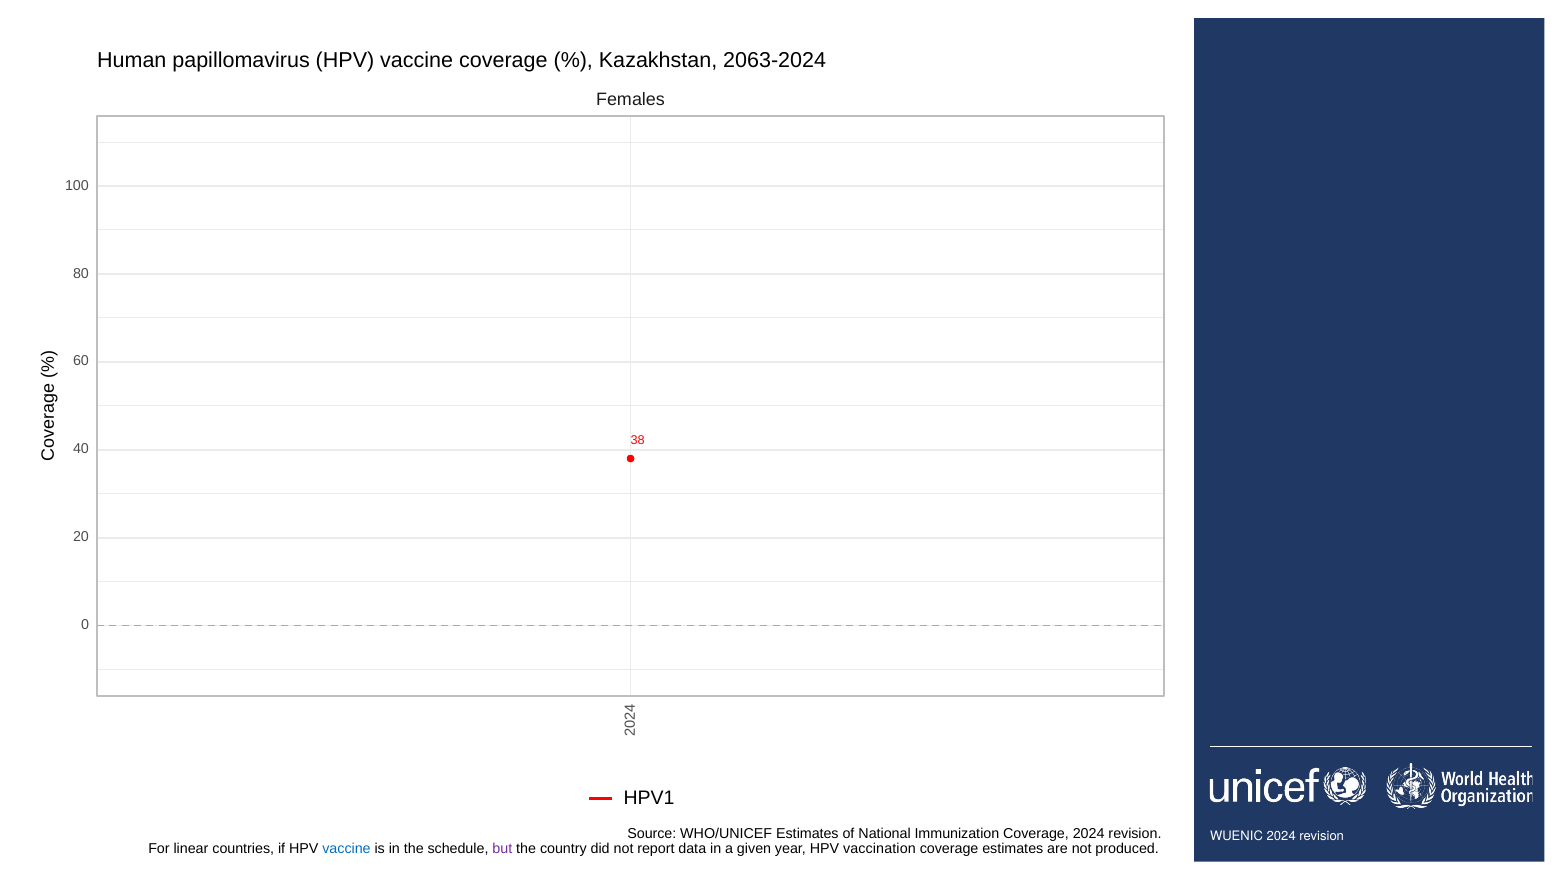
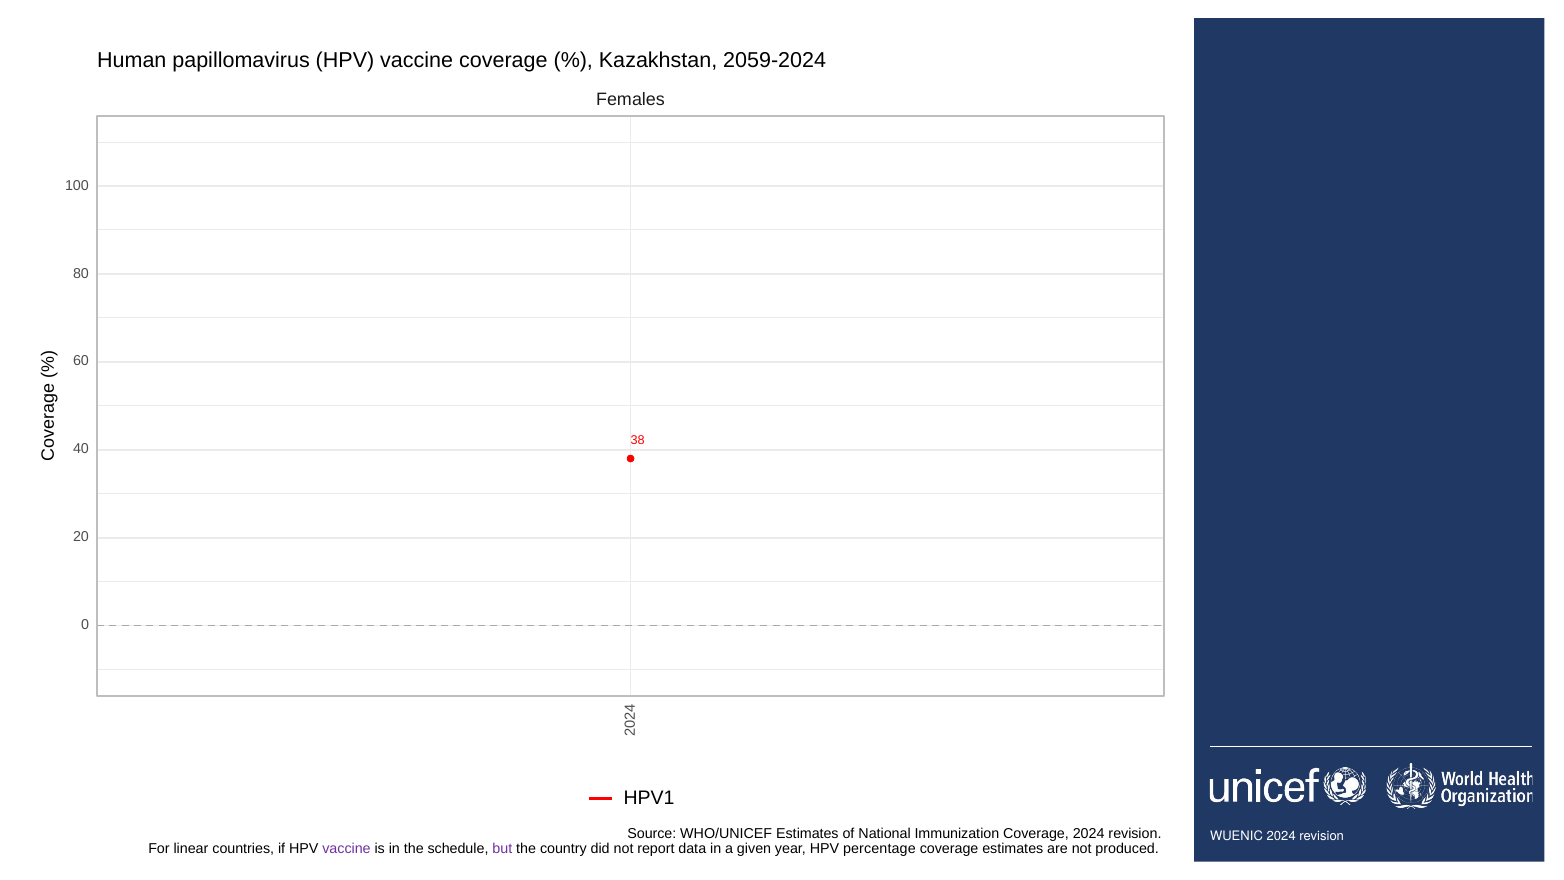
2063-2024: 2063-2024 -> 2059-2024 (775, 61)
vaccine colour: blue -> purple (347, 849)
vaccination: vaccination -> percentage (879, 849)
